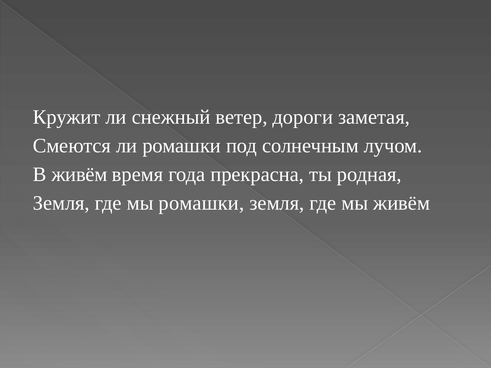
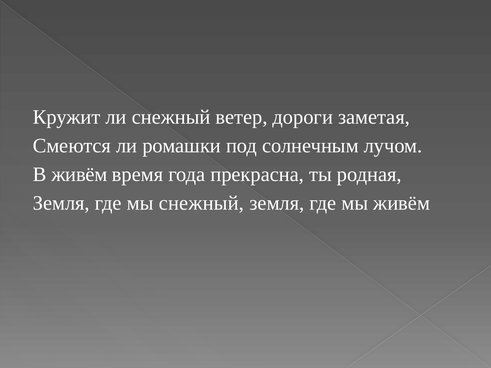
мы ромашки: ромашки -> снежный (201, 203)
